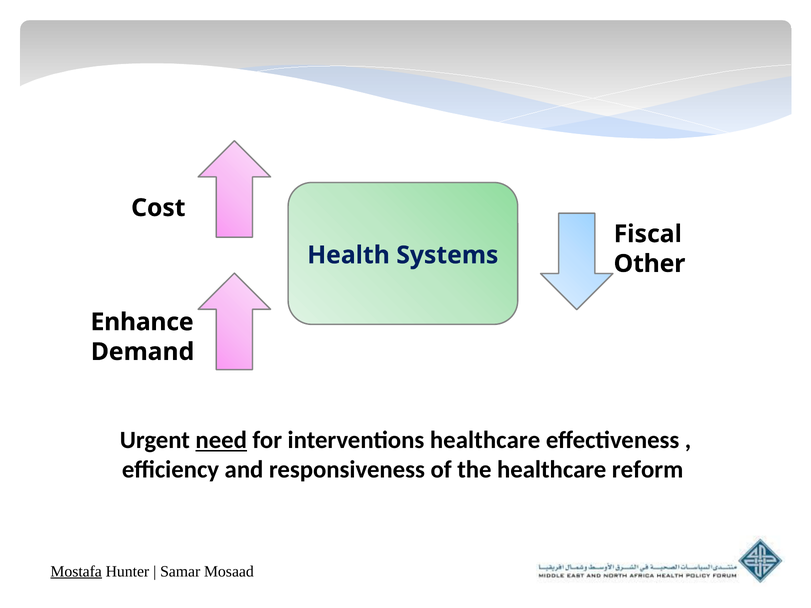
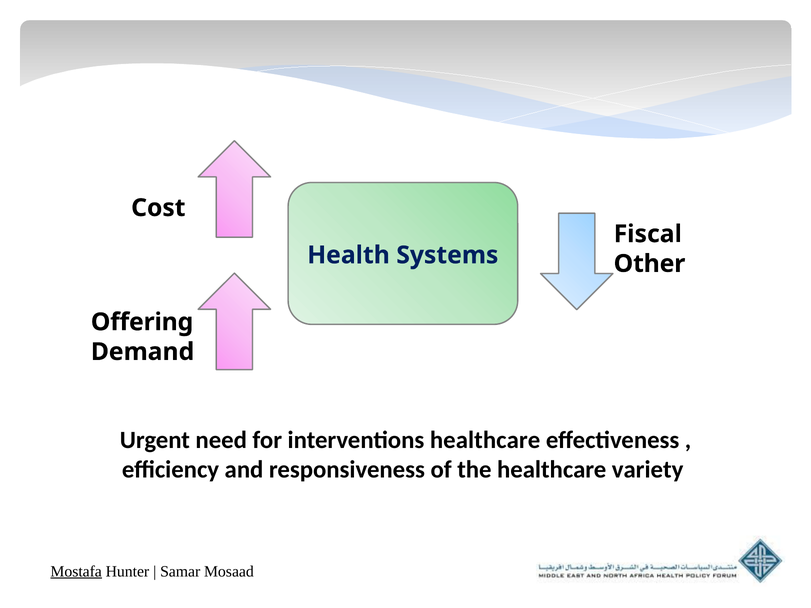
Enhance: Enhance -> Offering (142, 322)
need underline: present -> none (221, 440)
reform: reform -> variety (648, 470)
